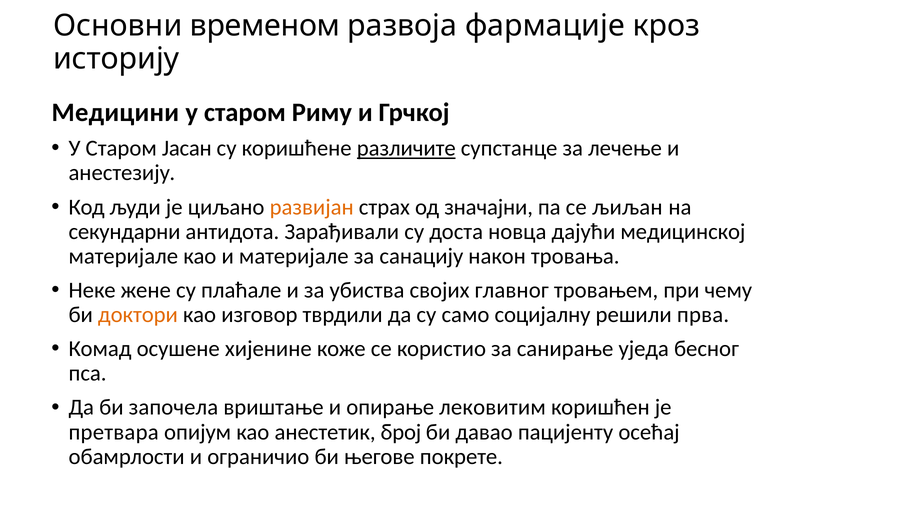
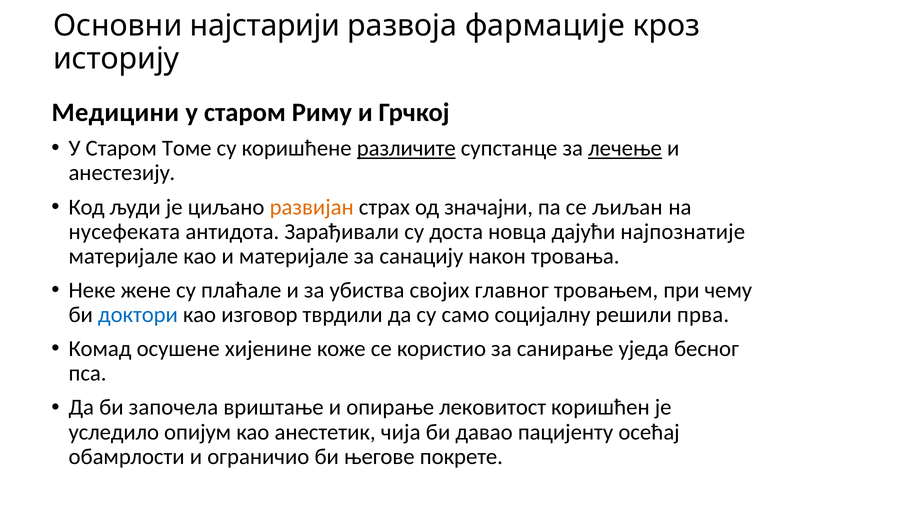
временом: временом -> најстарији (265, 26)
Јасан: Јасан -> Томе (187, 148)
лечење underline: none -> present (625, 148)
секундарни: секундарни -> нусефеката (124, 232)
медицинској: медицинској -> најпознатије (683, 232)
доктори colour: orange -> blue (138, 315)
лековитим: лековитим -> лековитост (493, 407)
претвара: претвара -> уследило (114, 432)
број: број -> чија (401, 432)
